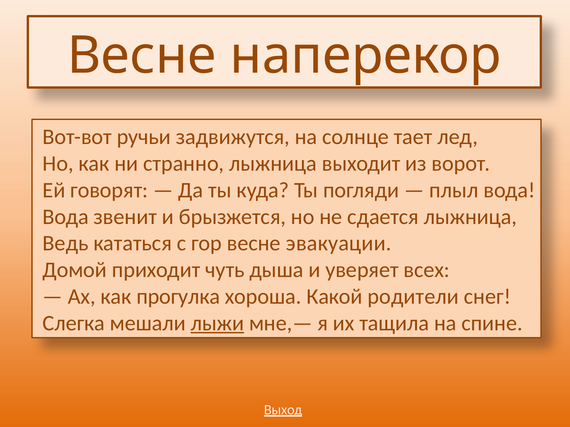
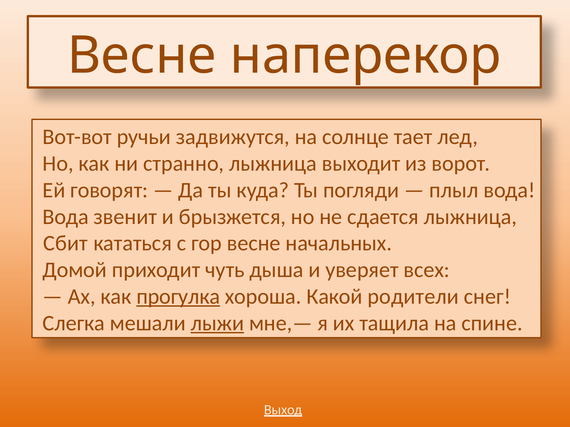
Ведь: Ведь -> Сбит (65, 244)
эвакуации: эвакуации -> начальных (339, 244)
прогулка underline: none -> present (178, 297)
